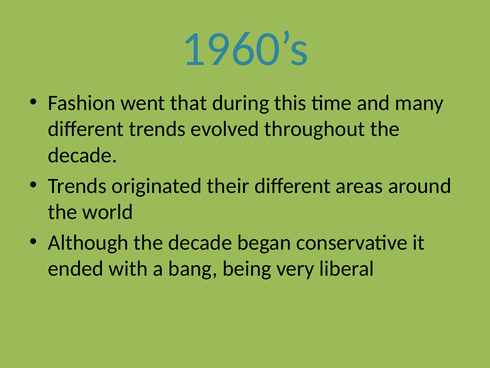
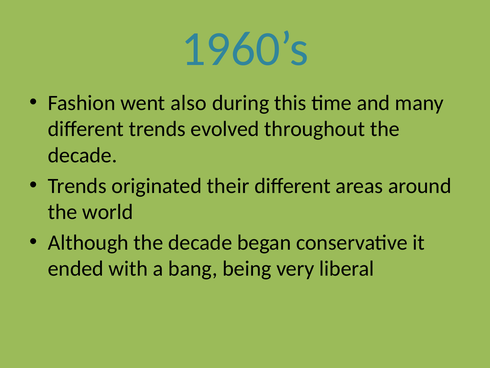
that: that -> also (189, 103)
